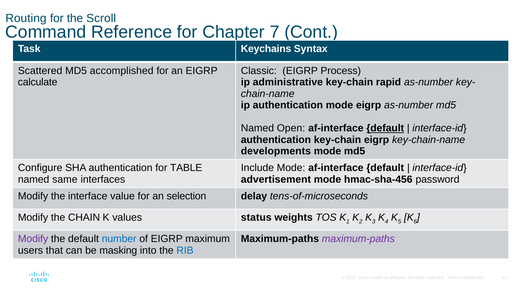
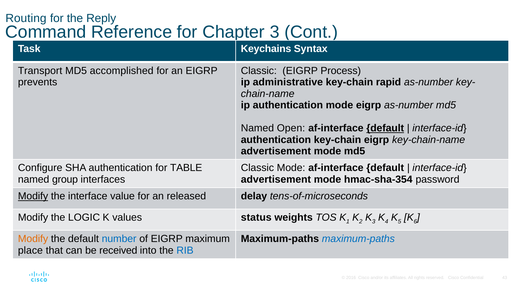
Scroll: Scroll -> Reply (101, 18)
Chapter 7: 7 -> 3 (275, 32)
Scattered: Scattered -> Transport (40, 71)
calculate: calculate -> prevents (38, 82)
developments: developments -> advertisement (276, 151)
Include: Include -> Classic (257, 168)
same: same -> group (65, 180)
hmac-sha-456: hmac-sha-456 -> hmac-sha-354 (378, 180)
Modify underline: none -> present (33, 197)
selection: selection -> released (186, 197)
CHAIN: CHAIN -> LOGIC (84, 218)
Modify colour: purple -> orange (33, 239)
maximum-paths colour: purple -> blue (358, 239)
users: users -> place (30, 251)
masking: masking -> received (118, 251)
